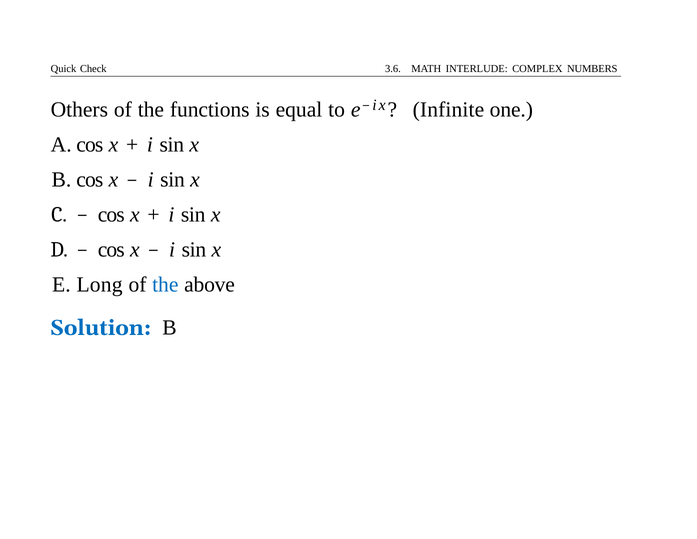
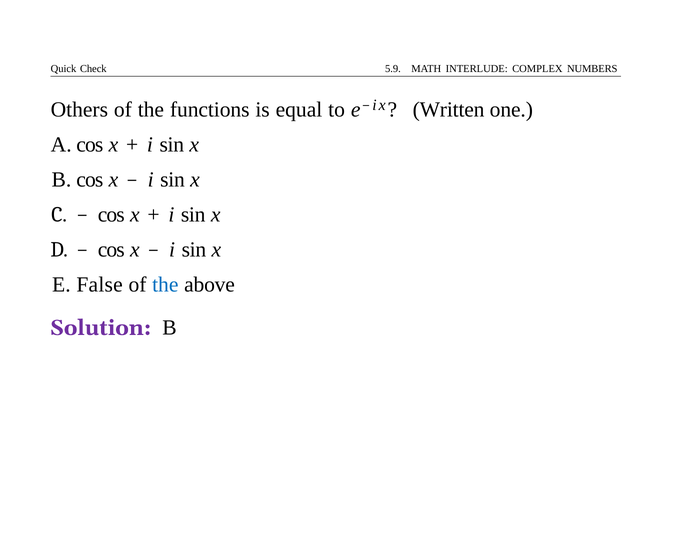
3.6: 3.6 -> 5.9 (393, 69)
Infinite: Infinite -> Written (449, 110)
Long: Long -> False (100, 285)
Solution colour: blue -> purple (101, 328)
